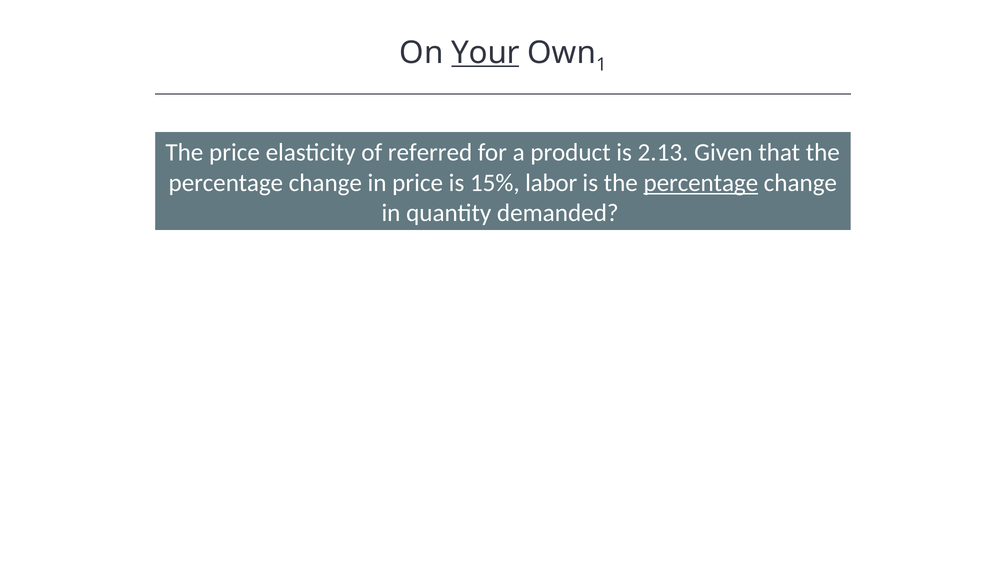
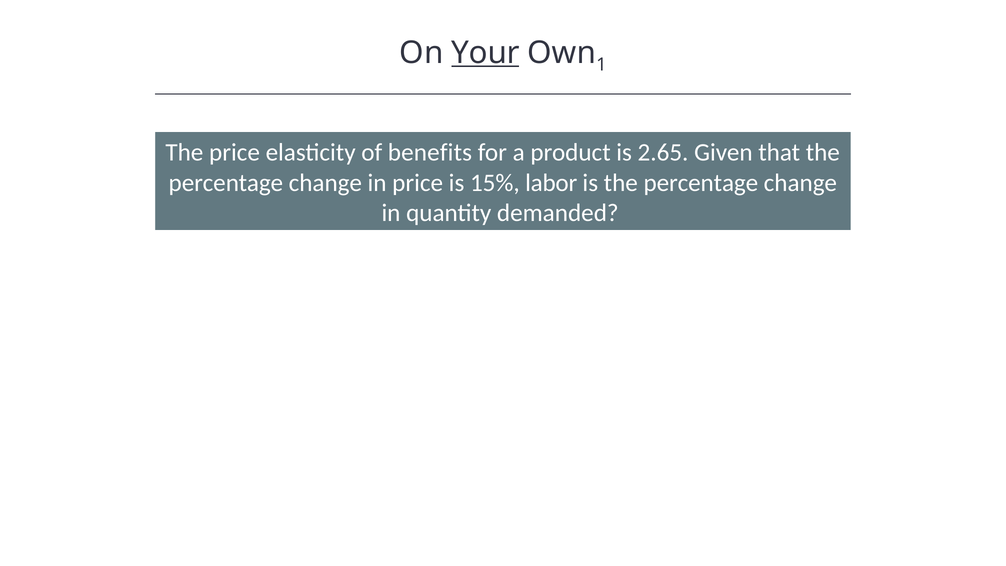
referred: referred -> benefits (430, 153)
2.13: 2.13 -> 2.65 (663, 153)
percentage underline: present -> none (701, 183)
